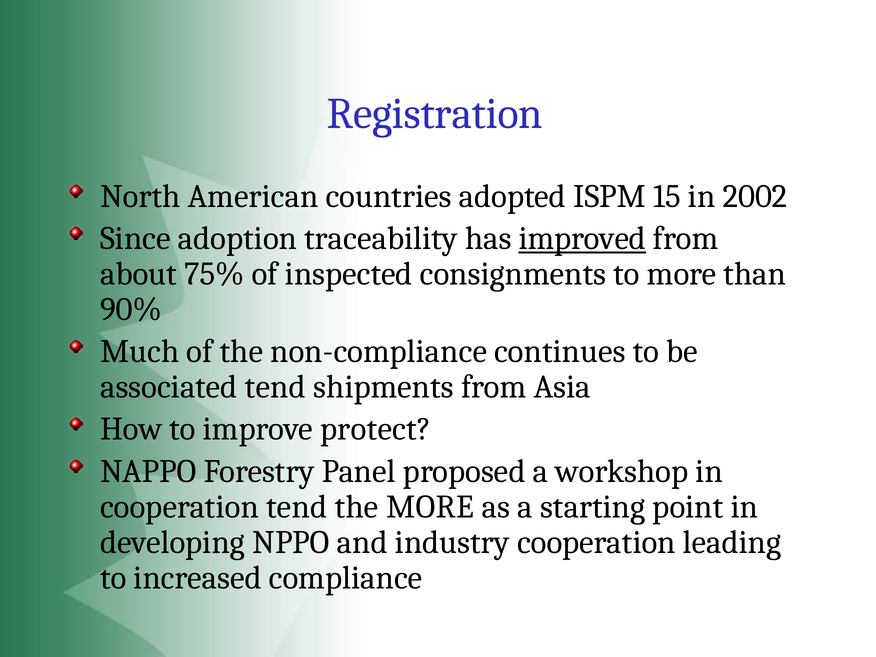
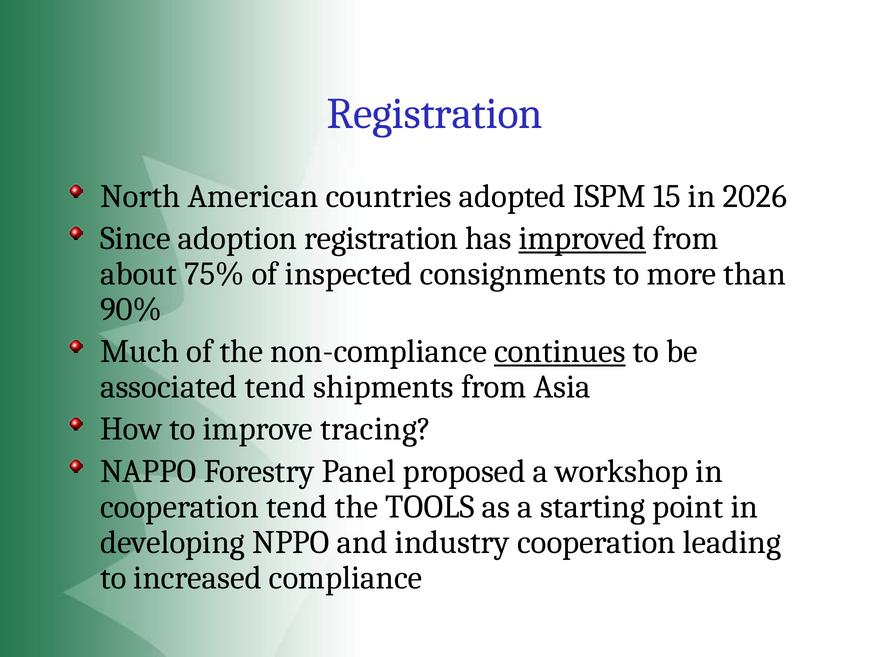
2002: 2002 -> 2026 (755, 196)
adoption traceability: traceability -> registration (381, 238)
continues underline: none -> present (560, 351)
protect: protect -> tracing (376, 429)
the MORE: MORE -> TOOLS (430, 507)
